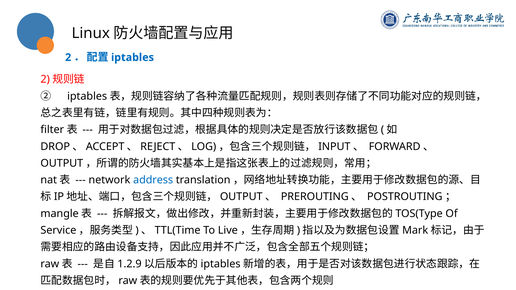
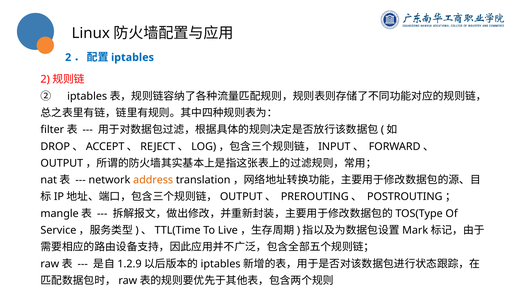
address colour: blue -> orange (153, 180)
